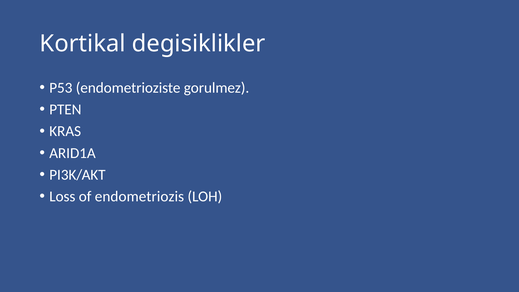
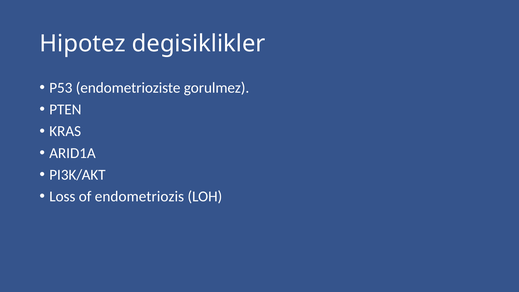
Kortikal: Kortikal -> Hipotez (83, 44)
